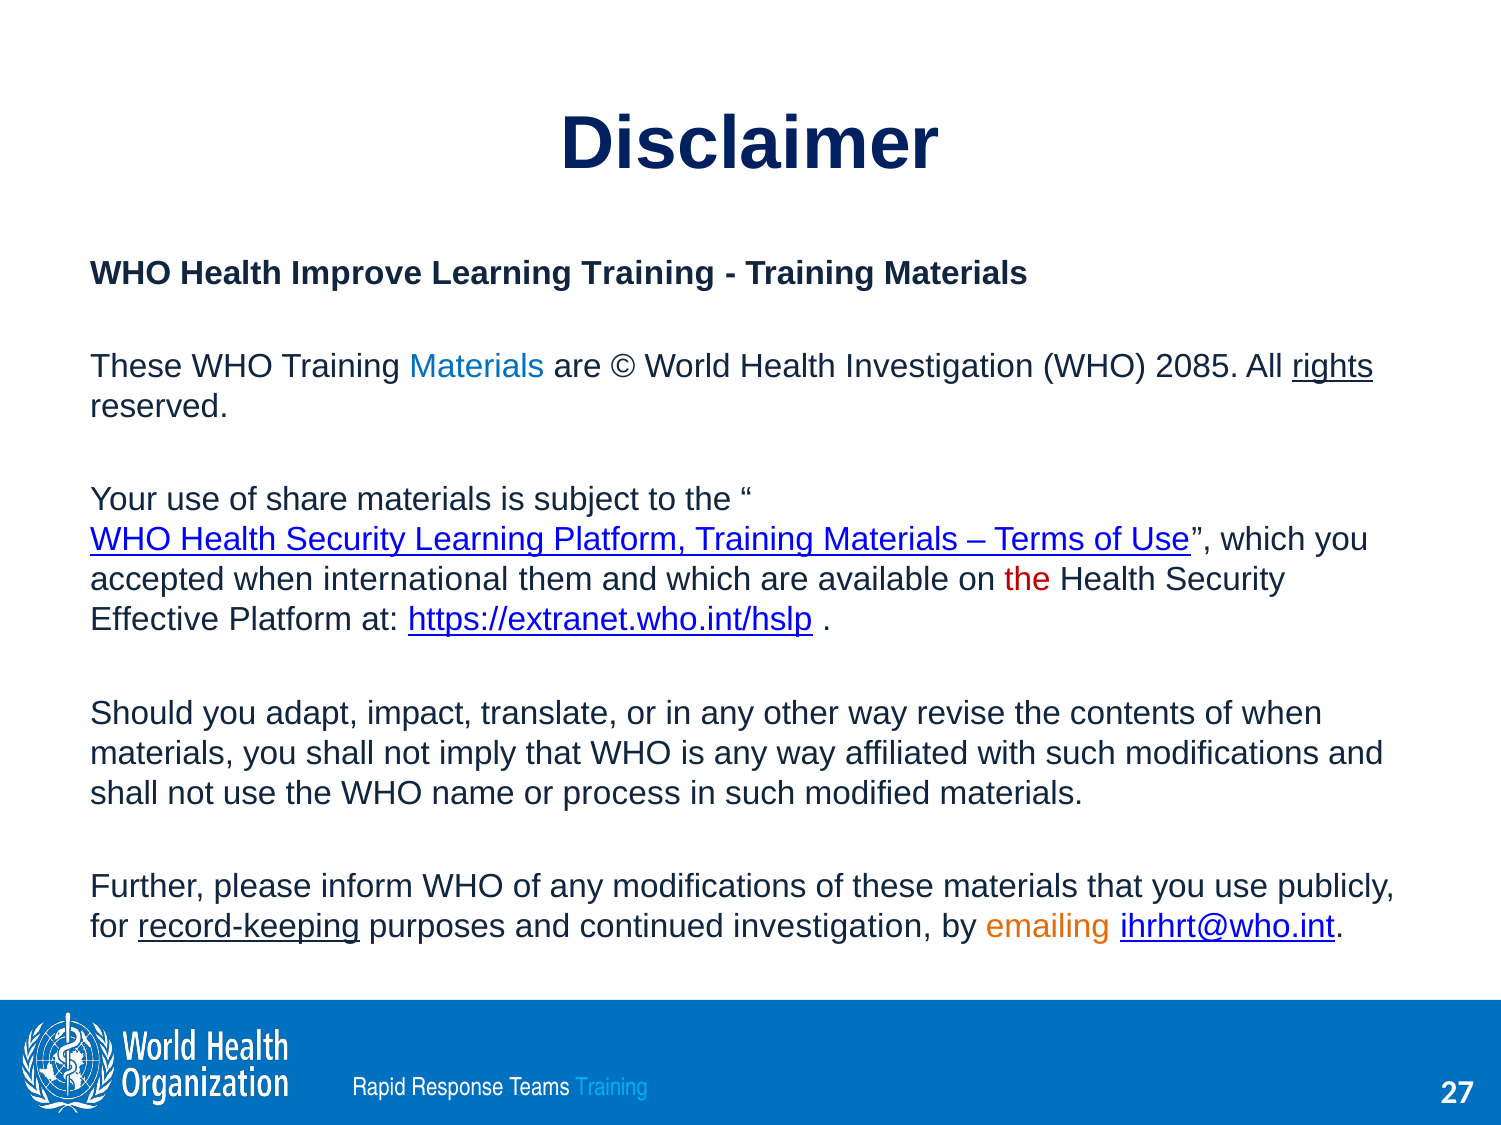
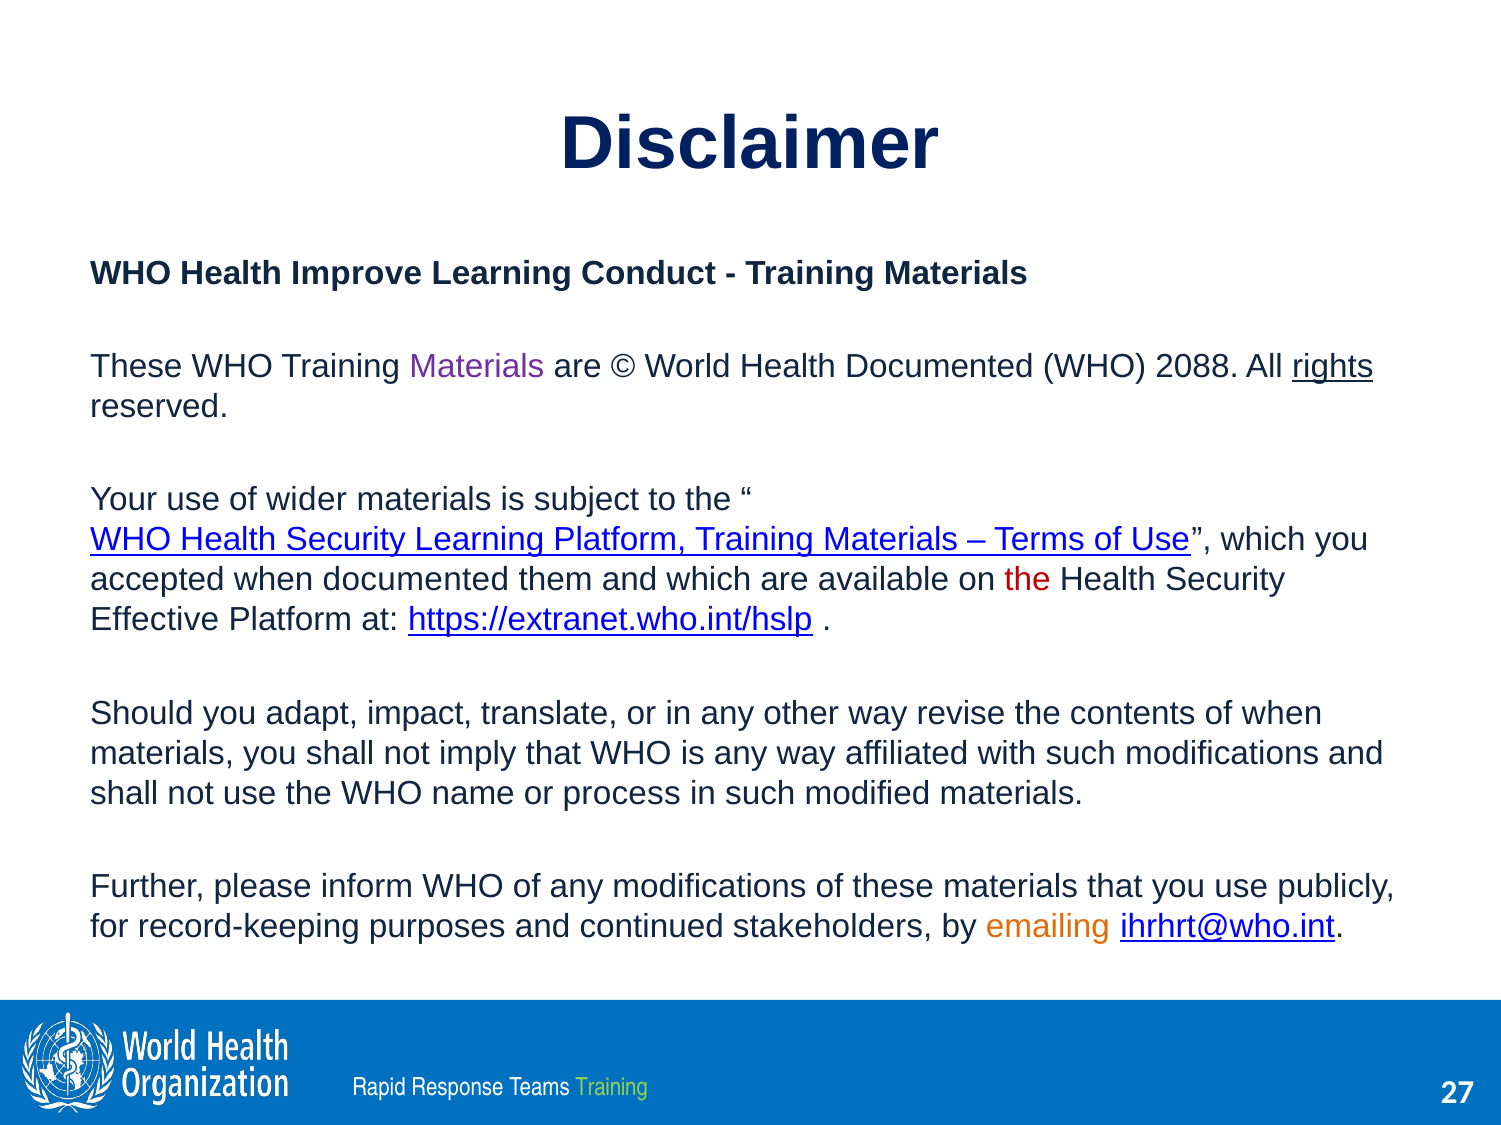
Learning Training: Training -> Conduct (648, 274)
Materials colour: blue -> purple (477, 367)
Health Investigation: Investigation -> Documented (939, 367)
2085: 2085 -> 2088 (1197, 367)
share: share -> wider (307, 500)
when international: international -> documented (416, 580)
record-keeping underline: present -> none (249, 927)
continued investigation: investigation -> stakeholders (833, 927)
Training colour: light blue -> light green (612, 1088)
